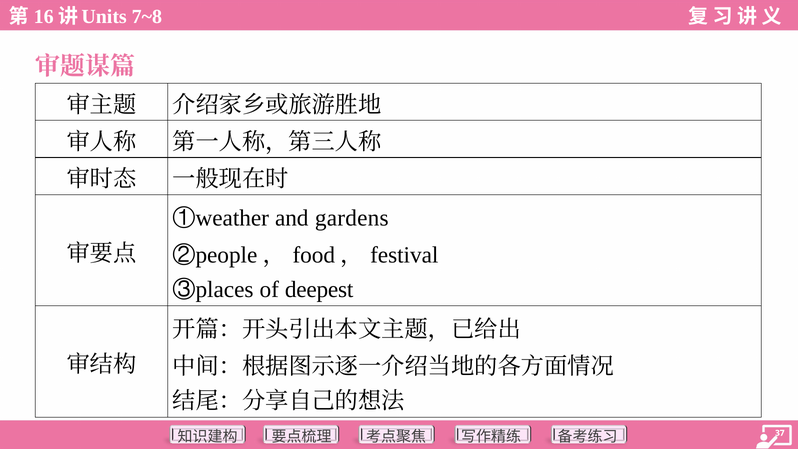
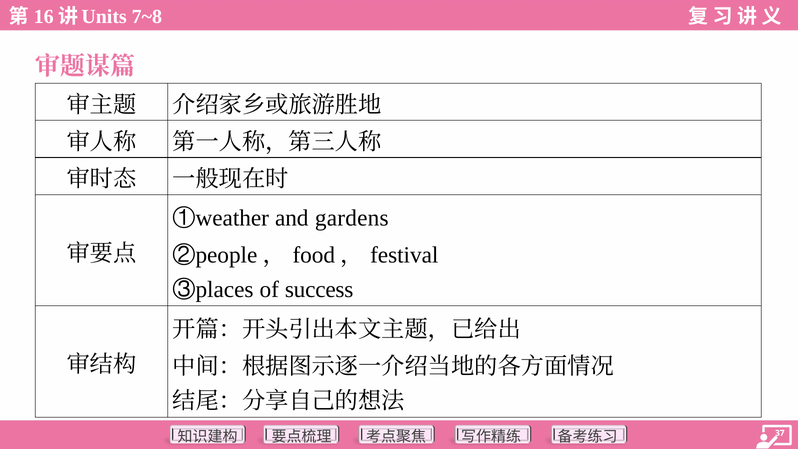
deepest: deepest -> success (319, 290)
